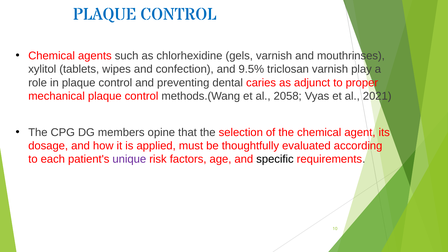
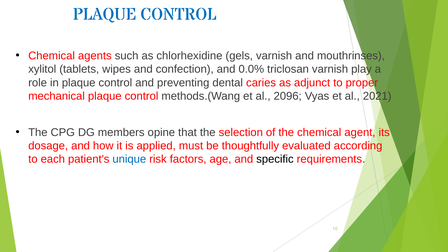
9.5%: 9.5% -> 0.0% (251, 69)
2058: 2058 -> 2096 (288, 96)
unique colour: purple -> blue (129, 159)
